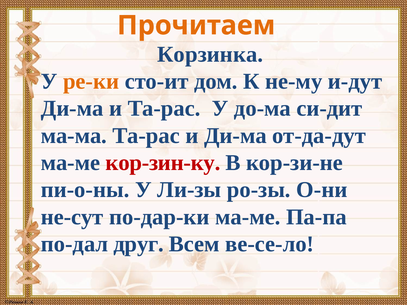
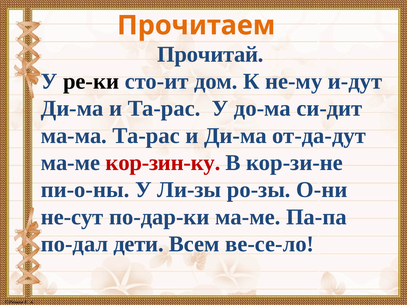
Корзинка: Корзинка -> Прочитай (210, 54)
ре-ки colour: orange -> black (91, 82)
друг: друг -> дети (139, 244)
